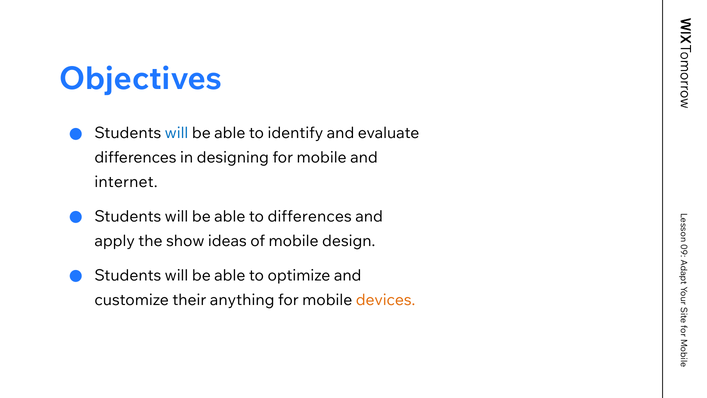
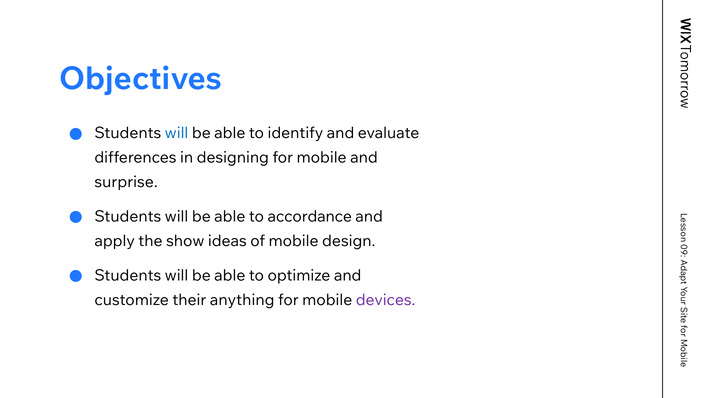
internet: internet -> surprise (126, 182)
to differences: differences -> accordance (310, 216)
devices colour: orange -> purple (386, 300)
